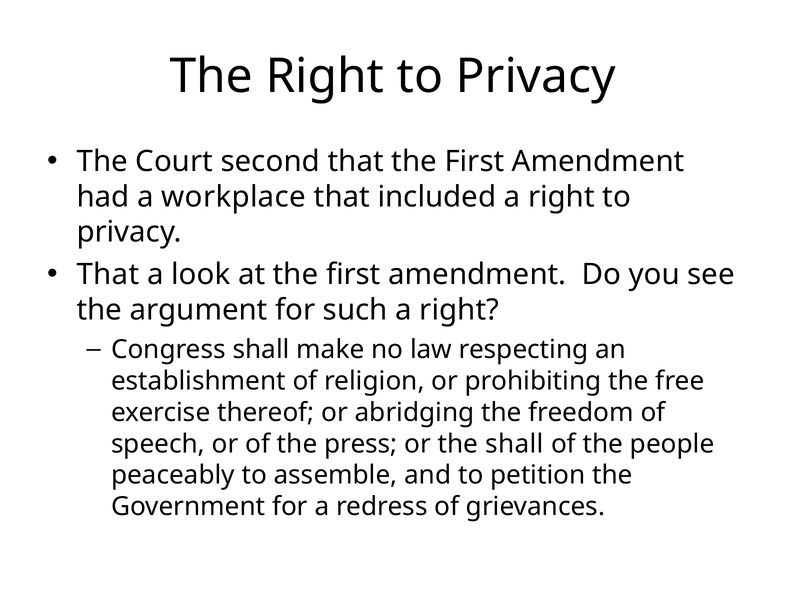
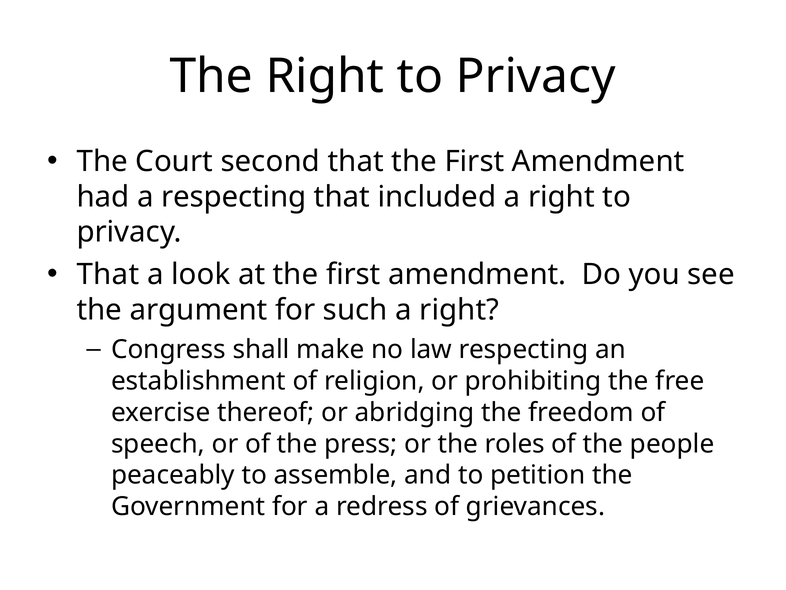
a workplace: workplace -> respecting (234, 197)
the shall: shall -> roles (515, 443)
